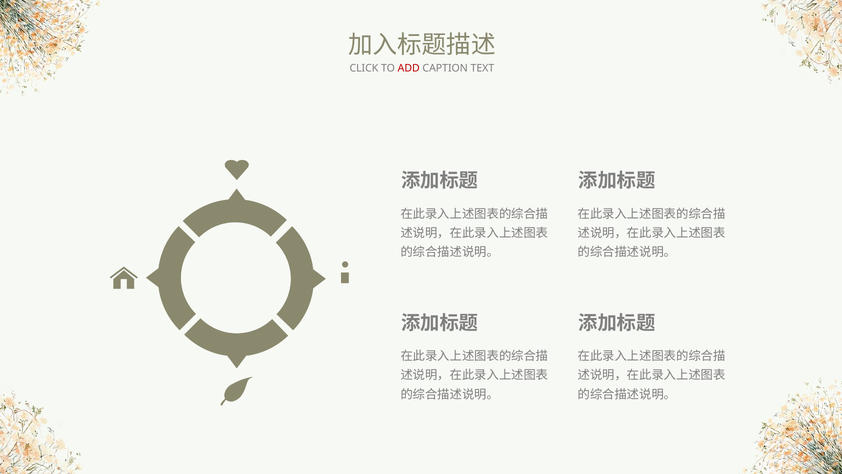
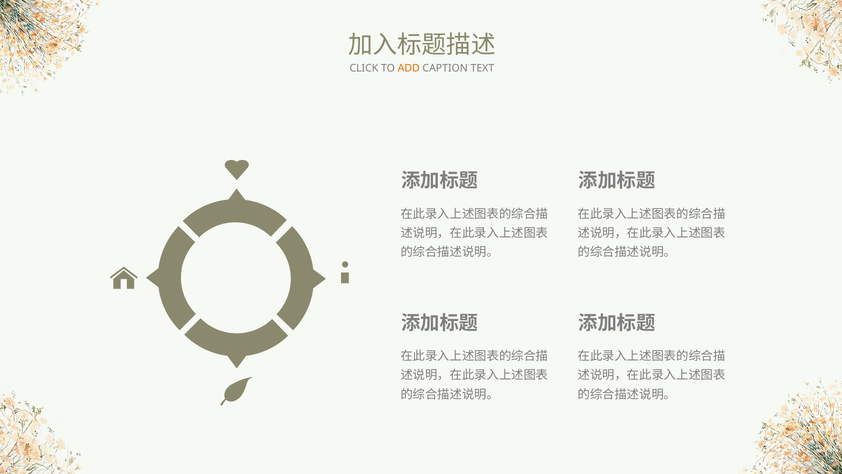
ADD colour: red -> orange (409, 68)
